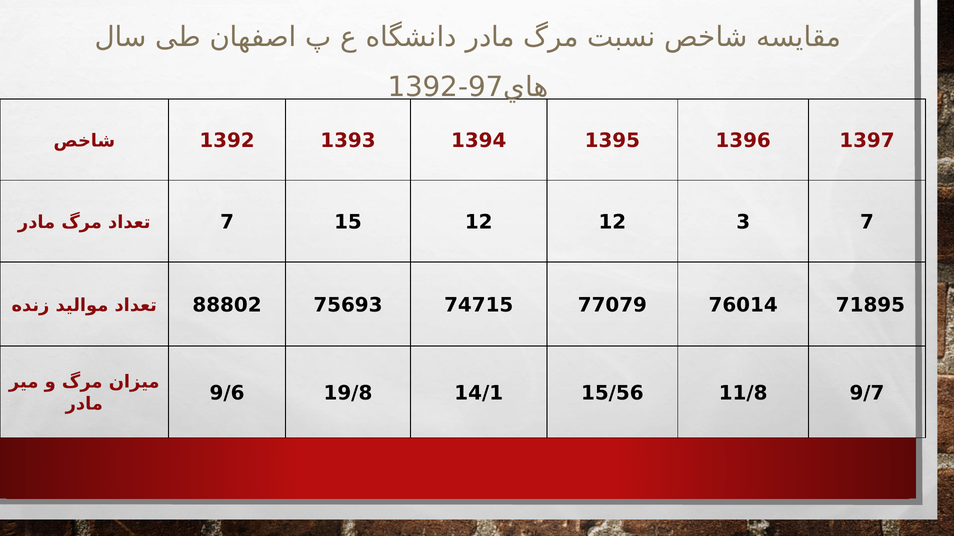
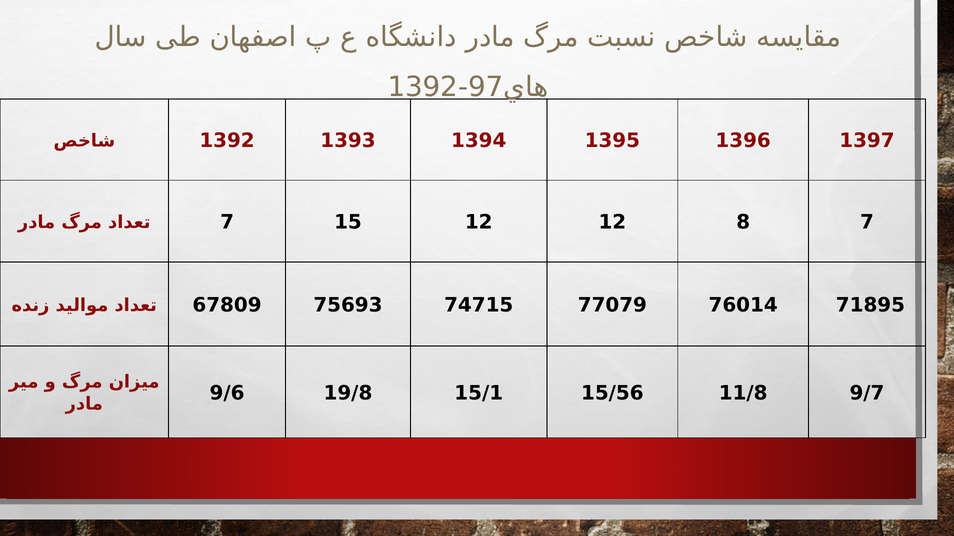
3: 3 -> 8 (743, 223)
88802: 88802 -> 67809 (227, 306)
14/1: 14/1 -> 15/1 (479, 394)
